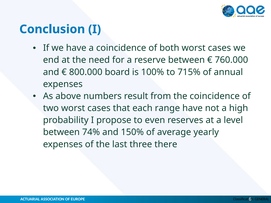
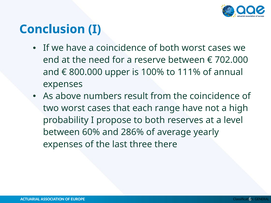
760.000: 760.000 -> 702.000 (231, 60)
board: board -> upper (117, 72)
715%: 715% -> 111% (189, 72)
to even: even -> both (155, 120)
74%: 74% -> 60% (91, 132)
150%: 150% -> 286% (132, 132)
